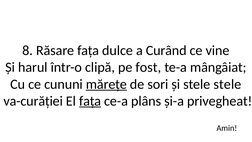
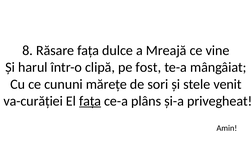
Curând: Curând -> Mreajă (166, 50)
mărețe underline: present -> none (106, 84)
stele stele: stele -> venit (228, 84)
